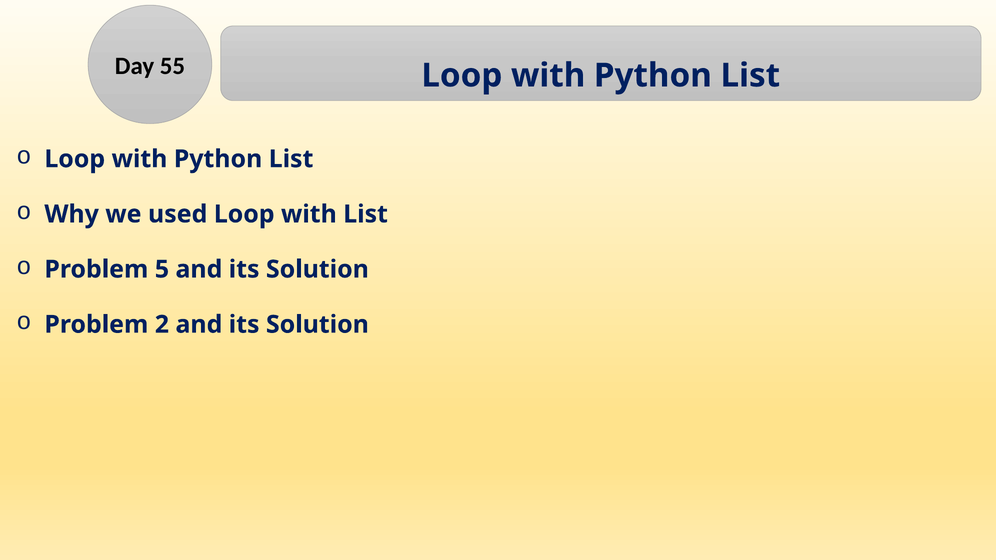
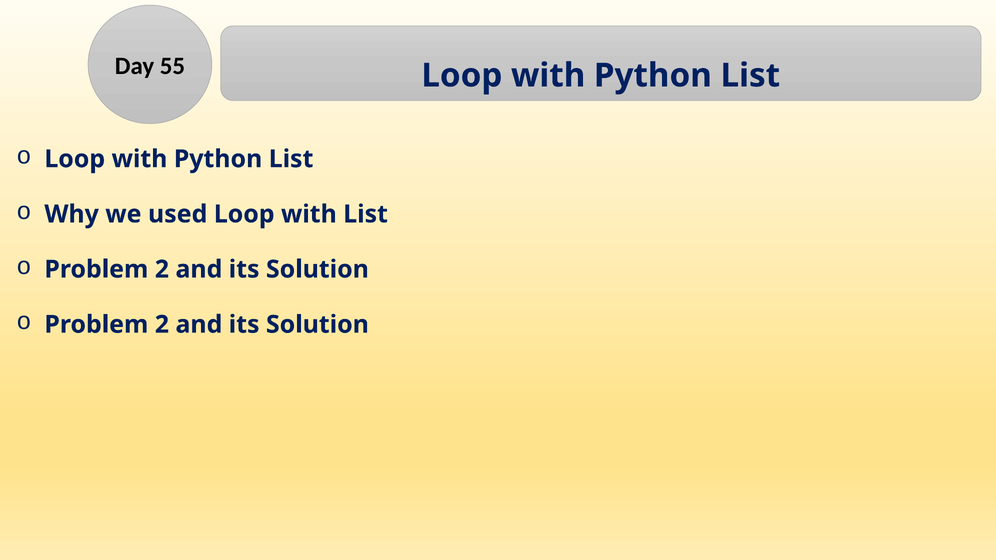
5: 5 -> 2 (162, 269)
